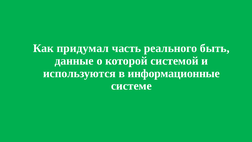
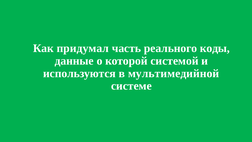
быть: быть -> коды (215, 48)
информационные: информационные -> мультимедийной (174, 73)
